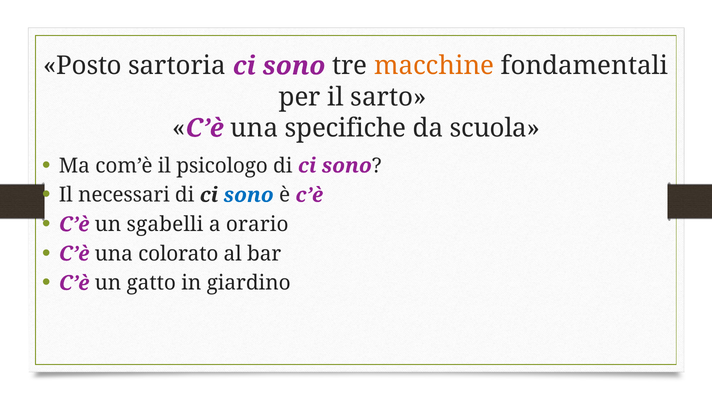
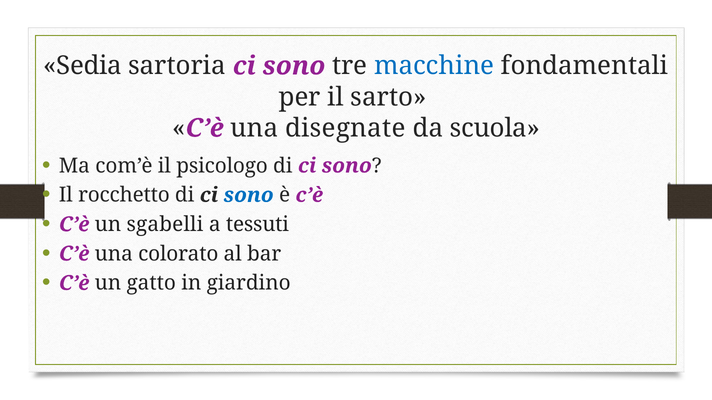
Posto: Posto -> Sedia (83, 66)
macchine colour: orange -> blue (434, 66)
specifiche: specifiche -> disegnate (345, 128)
necessari: necessari -> rocchetto (124, 195)
orario: orario -> tessuti (257, 225)
